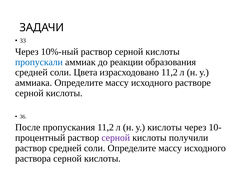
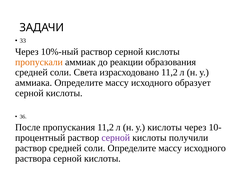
пропускали colour: blue -> orange (39, 62)
Цвета: Цвета -> Света (85, 73)
растворе: растворе -> образует (193, 83)
